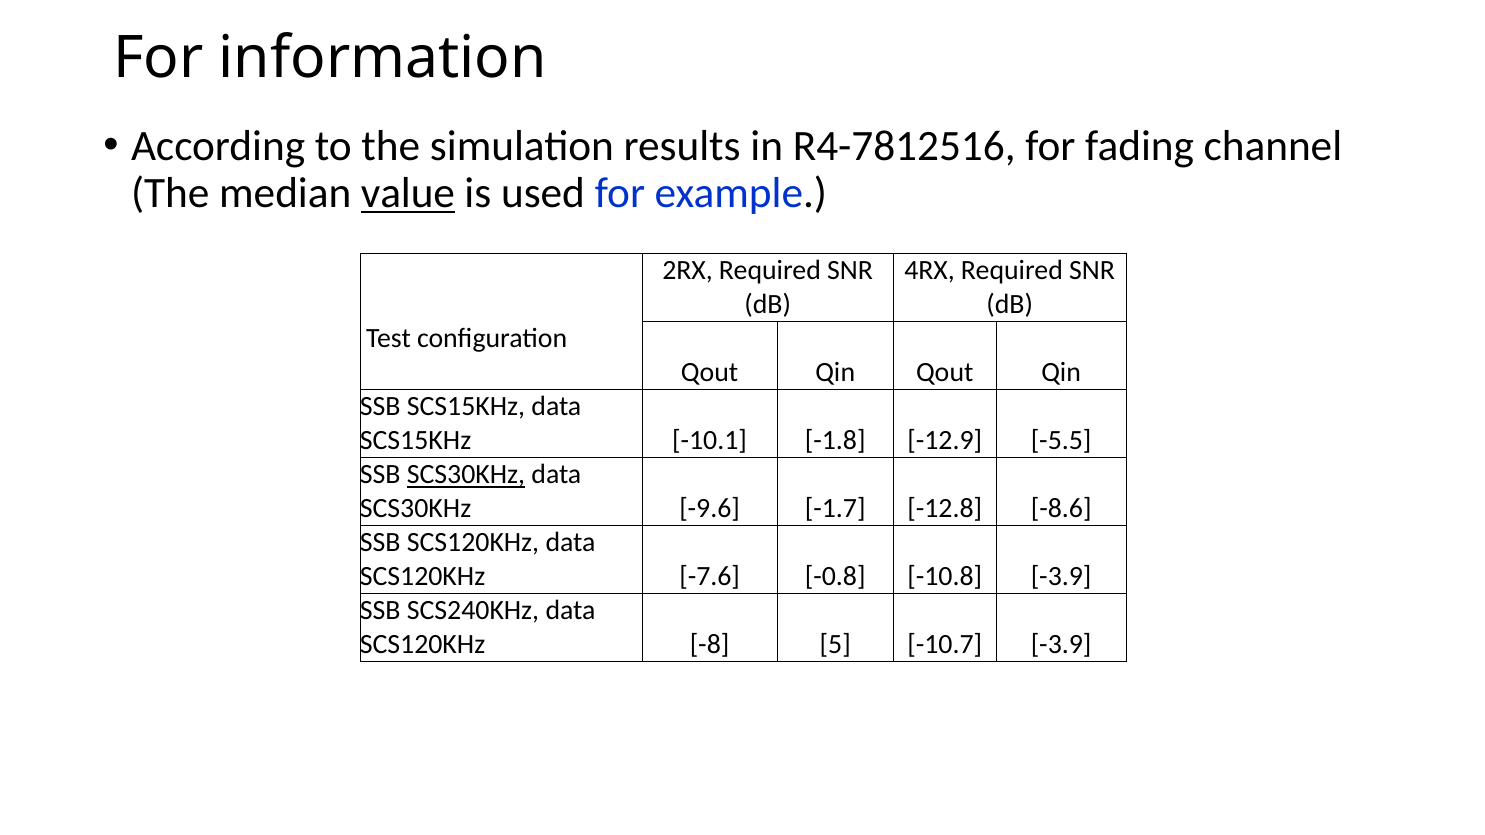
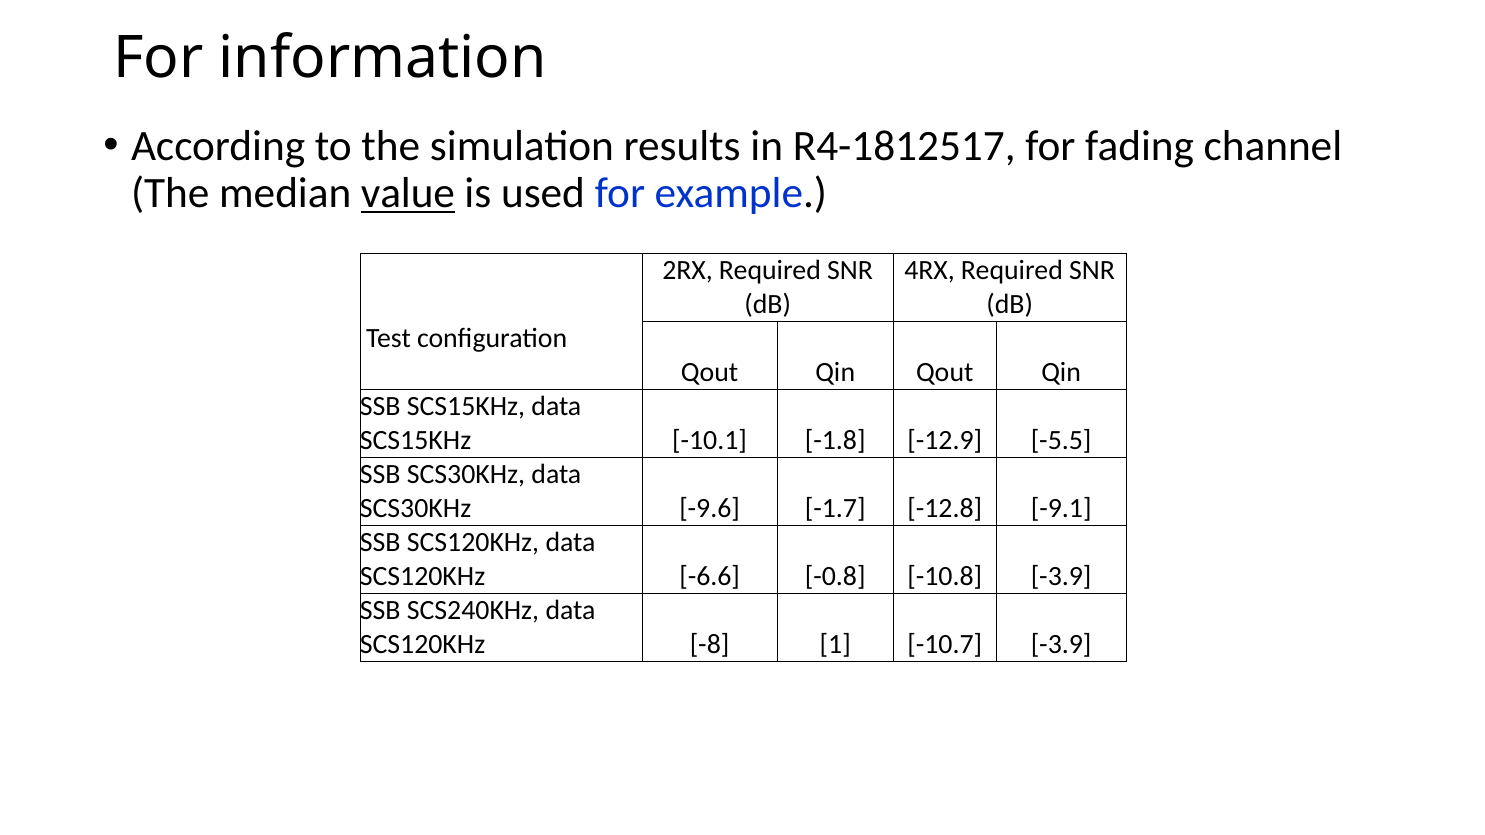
R4-7812516: R4-7812516 -> R4-1812517 (904, 146)
SCS30KHz underline: present -> none (466, 475)
-8.6: -8.6 -> -9.1 (1061, 509)
-7.6: -7.6 -> -6.6 (710, 577)
5: 5 -> 1 (835, 645)
